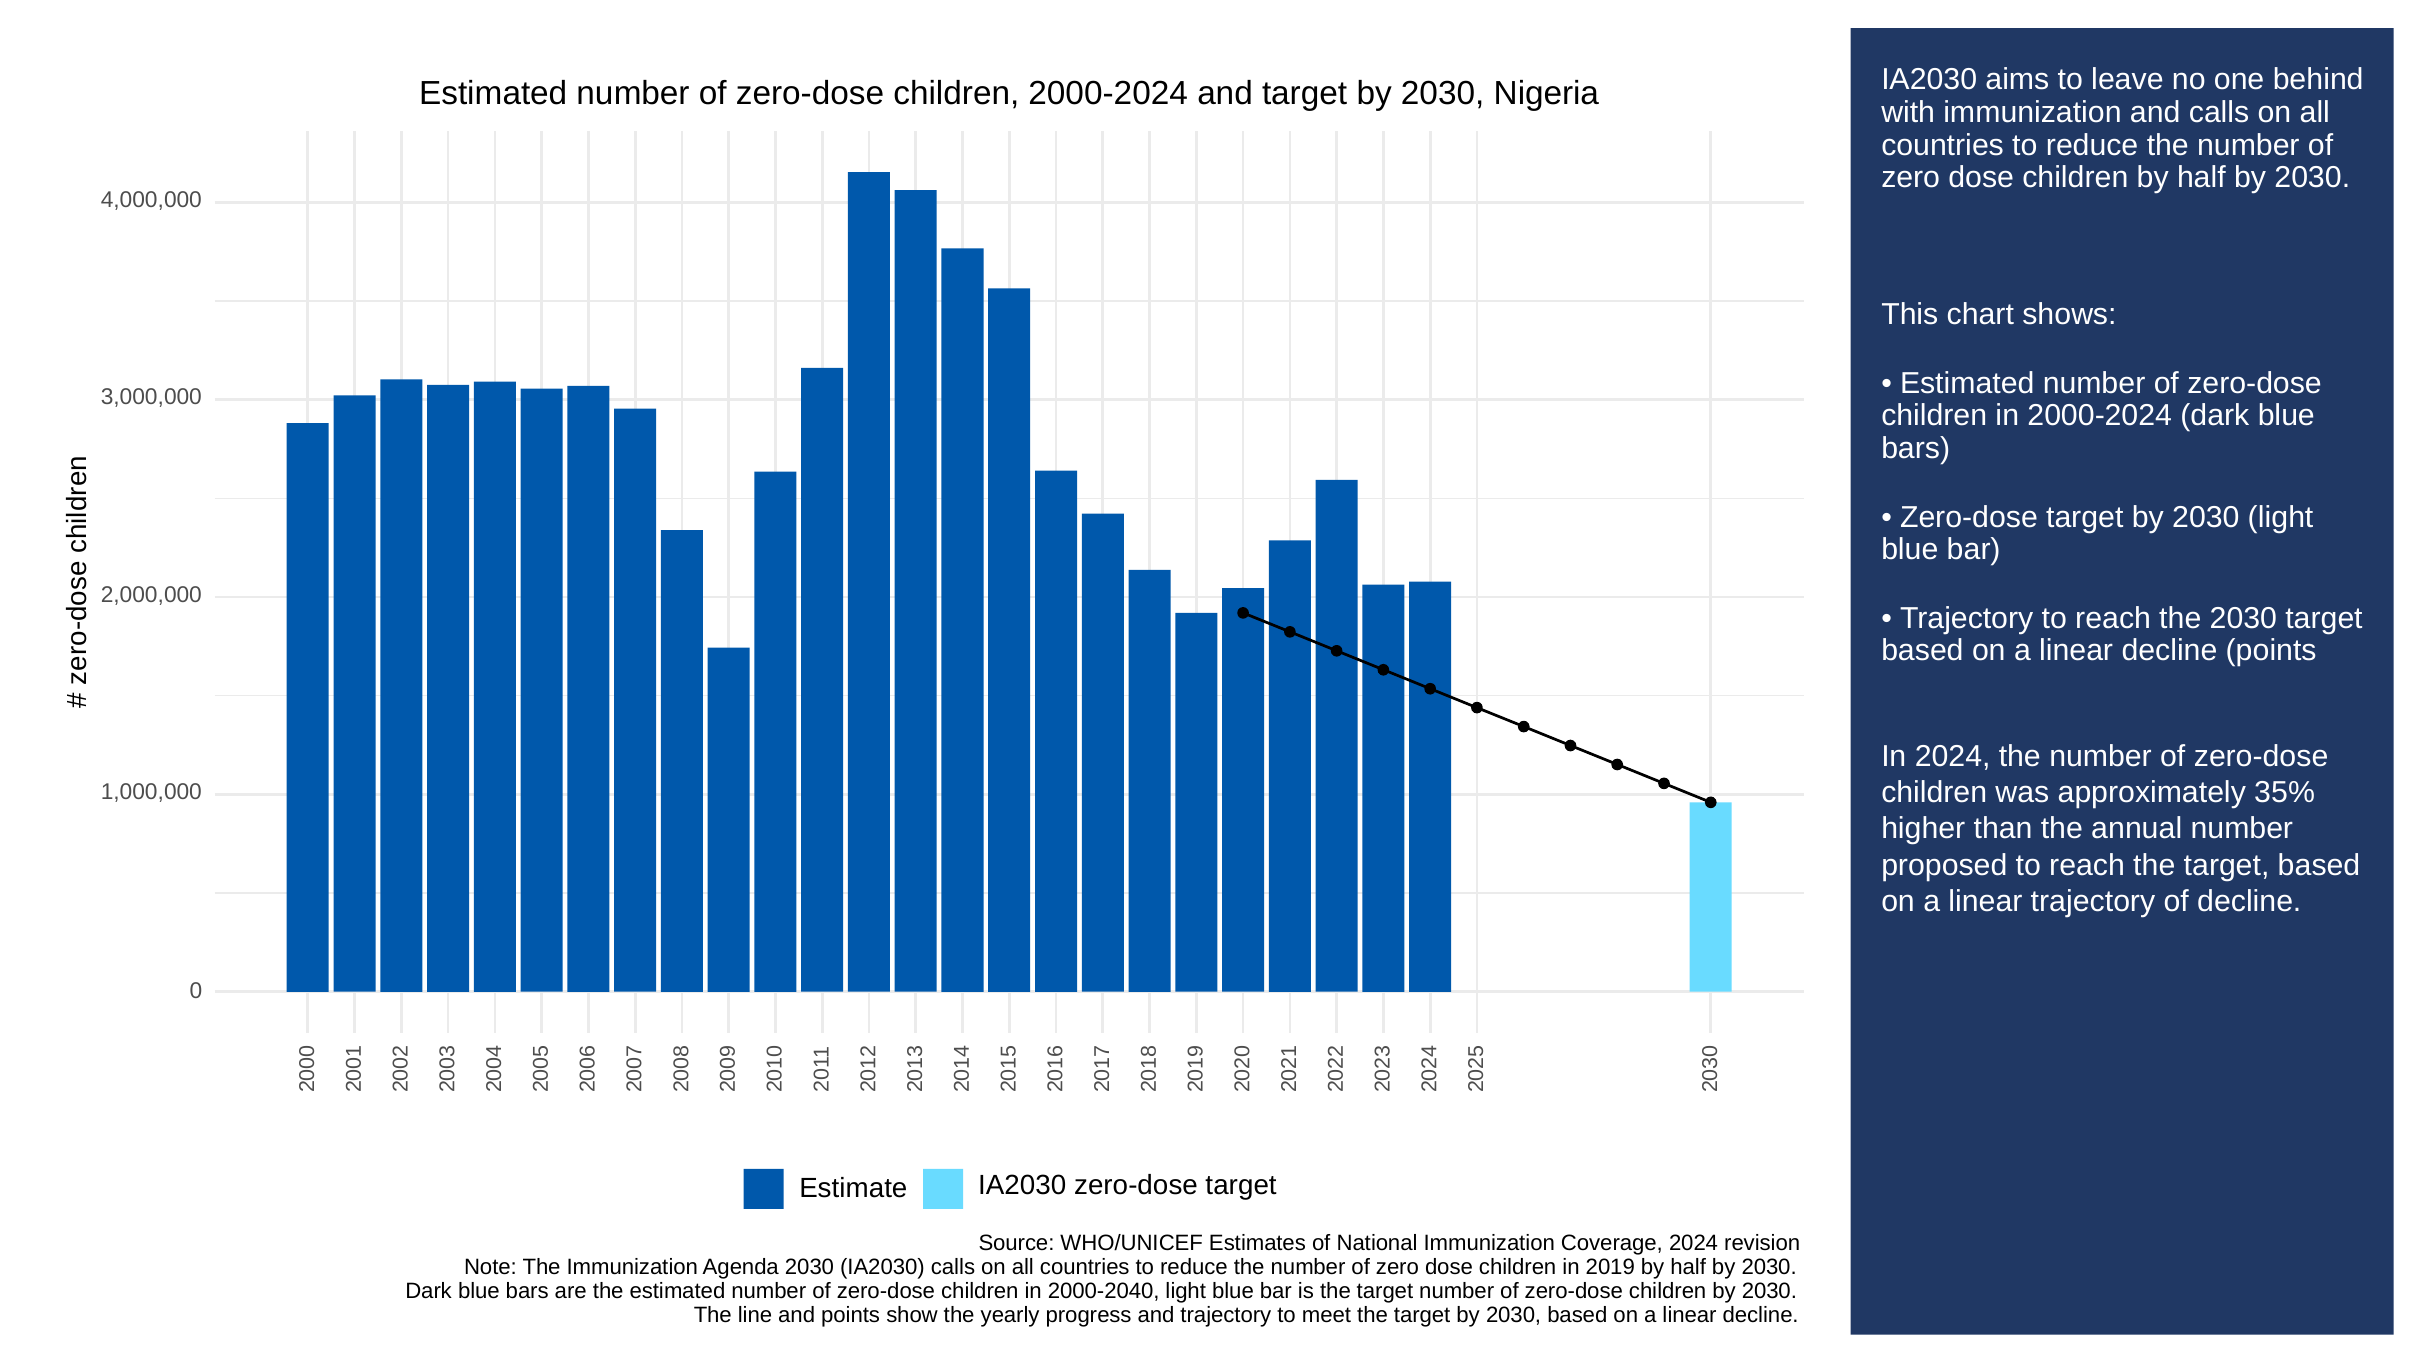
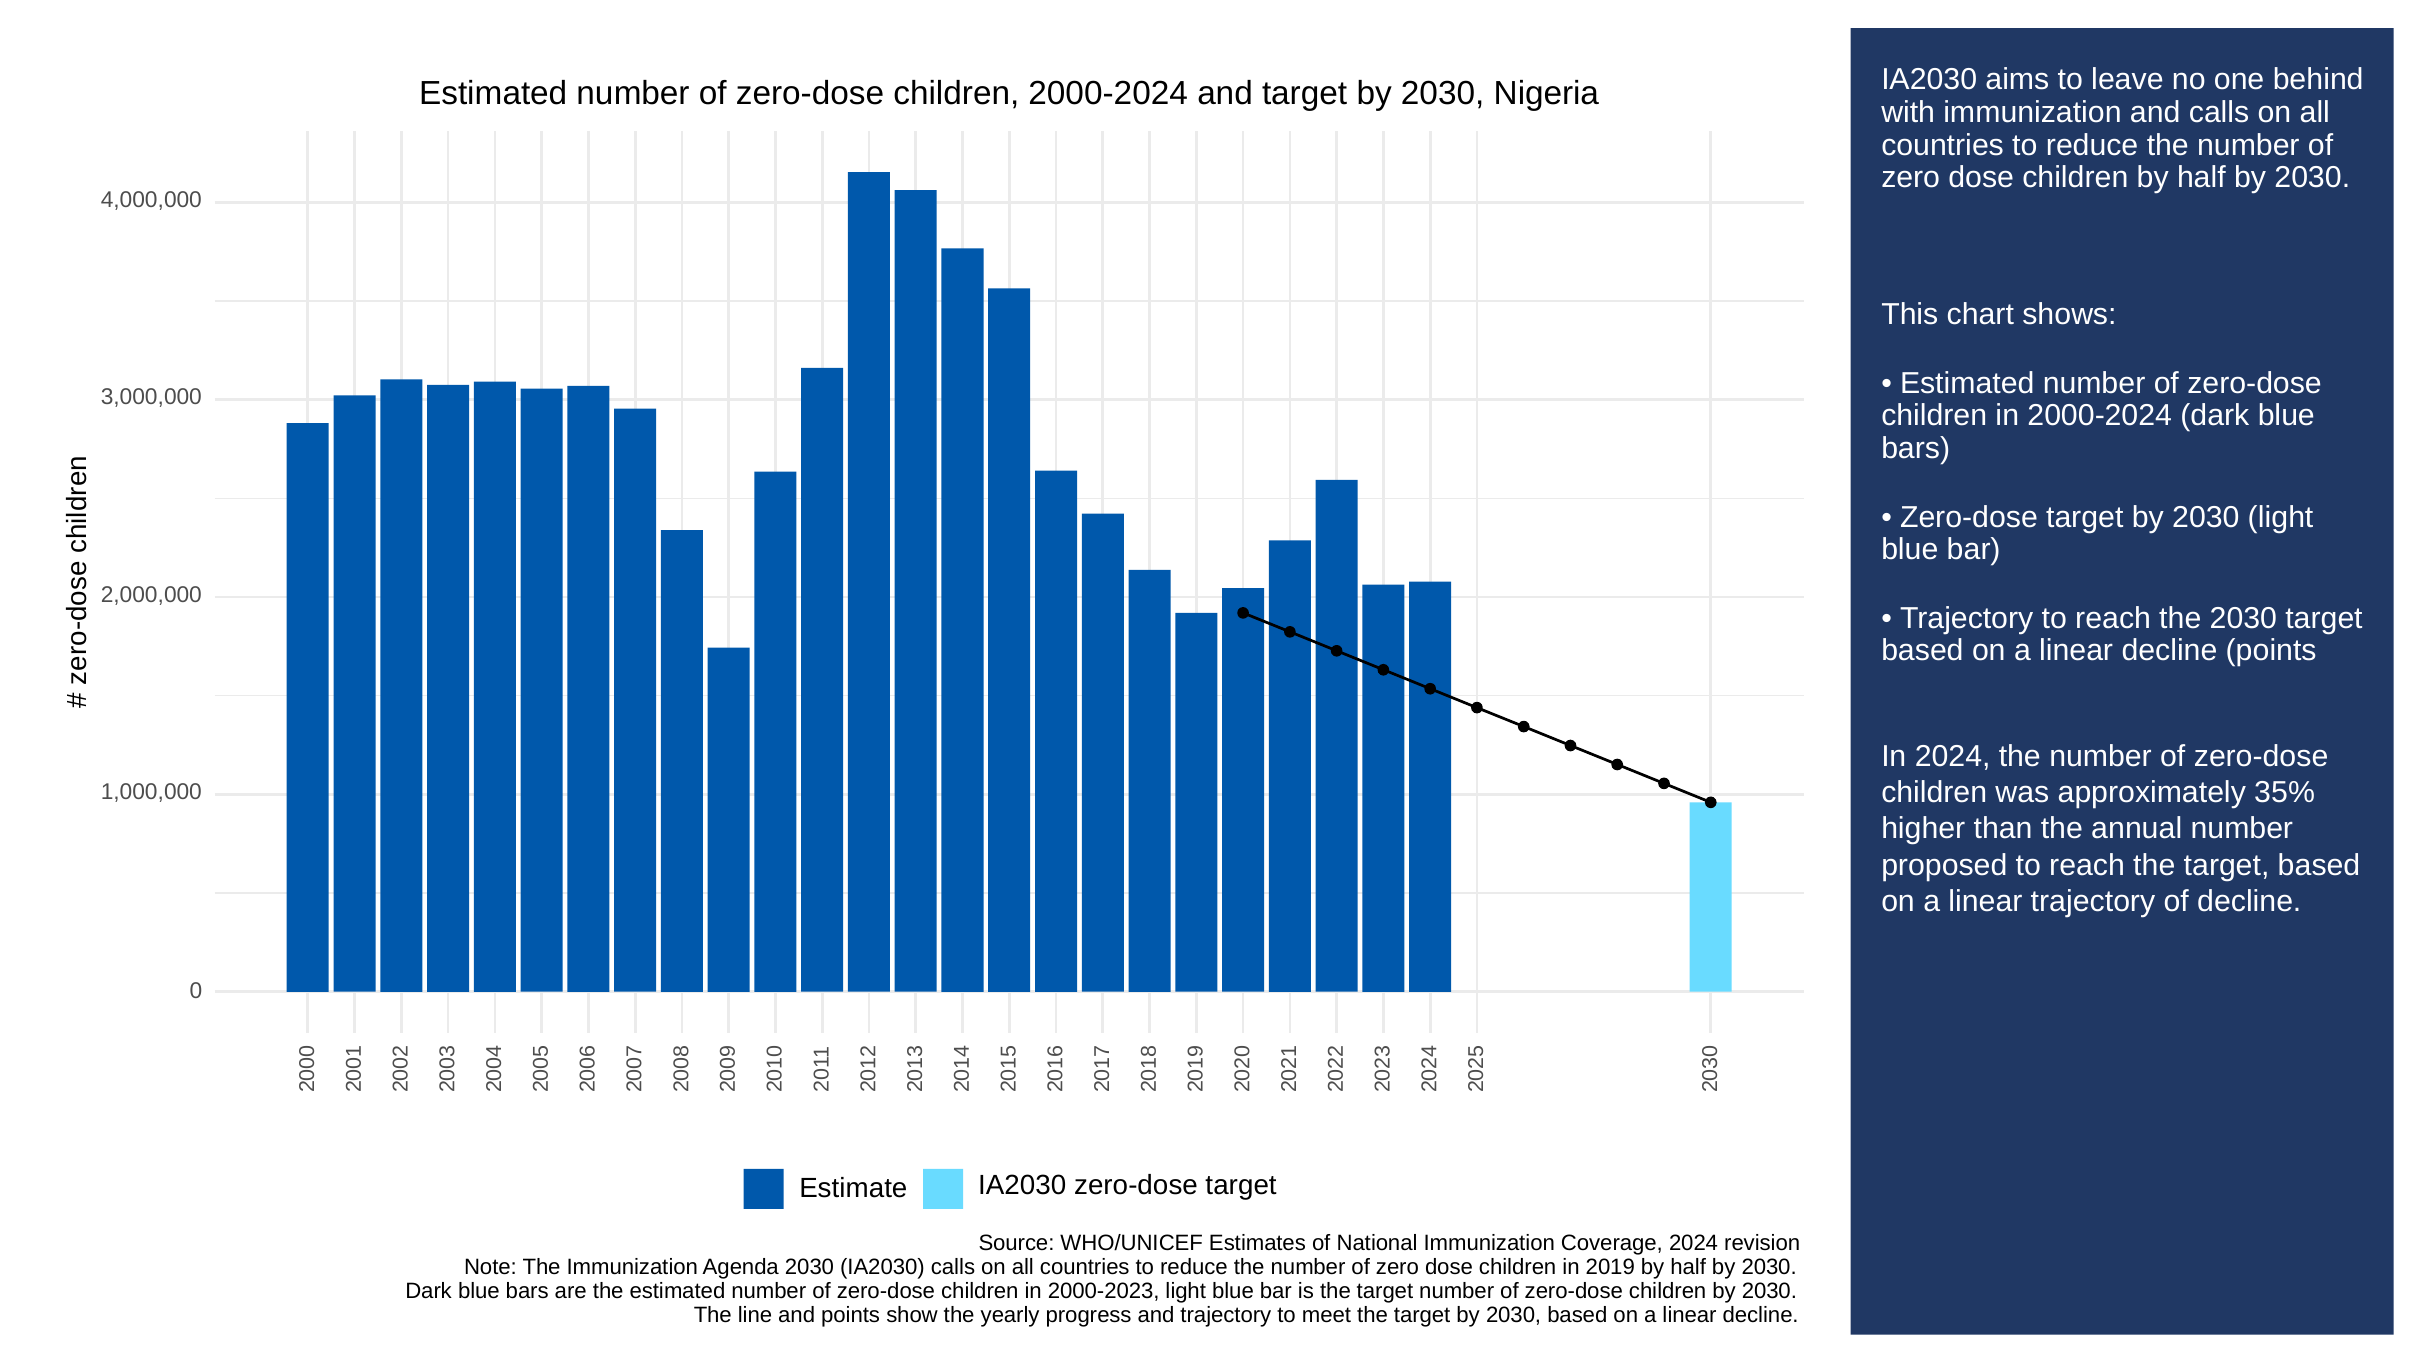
2000-2040: 2000-2040 -> 2000-2023 (1104, 1292)
